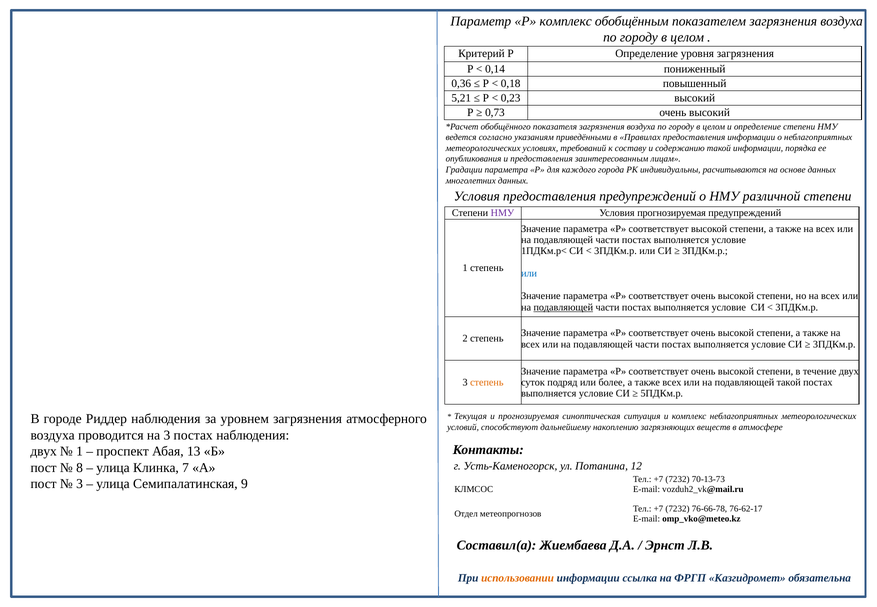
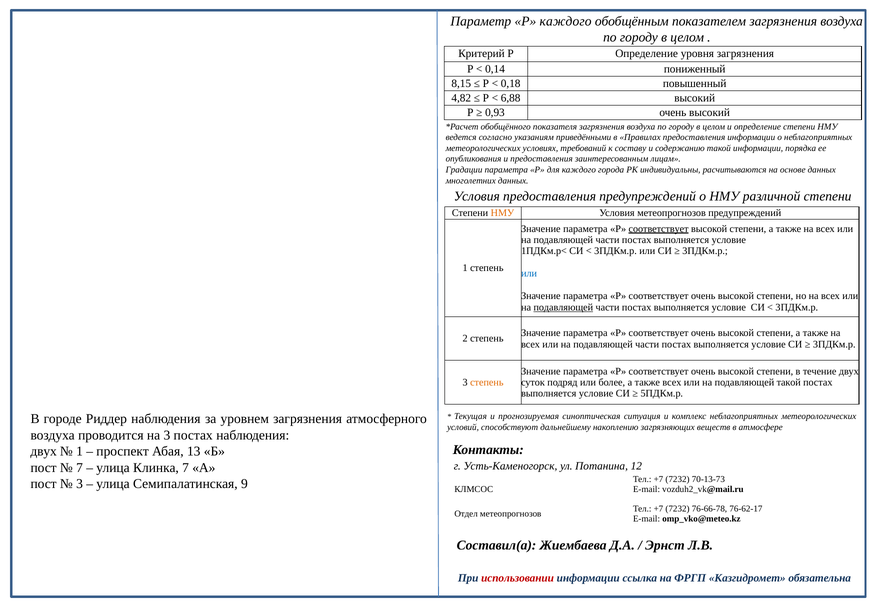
Р комплекс: комплекс -> каждого (566, 21)
0,36: 0,36 -> 8,15 (461, 84)
5,21: 5,21 -> 4,82 (461, 98)
0,23: 0,23 -> 6,88 (511, 98)
0,73: 0,73 -> 0,93 (495, 112)
НМУ colour: purple -> orange (502, 213)
Условия прогнозируемая: прогнозируемая -> метеопрогнозов (672, 213)
соответствует underline: none -> present (659, 229)
8: 8 -> 7 (80, 468)
использовании colour: orange -> red (518, 578)
